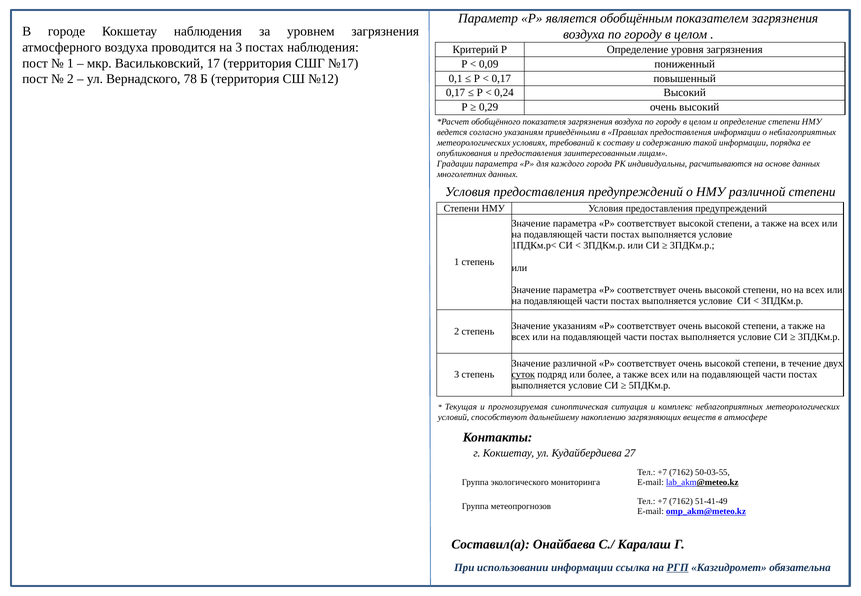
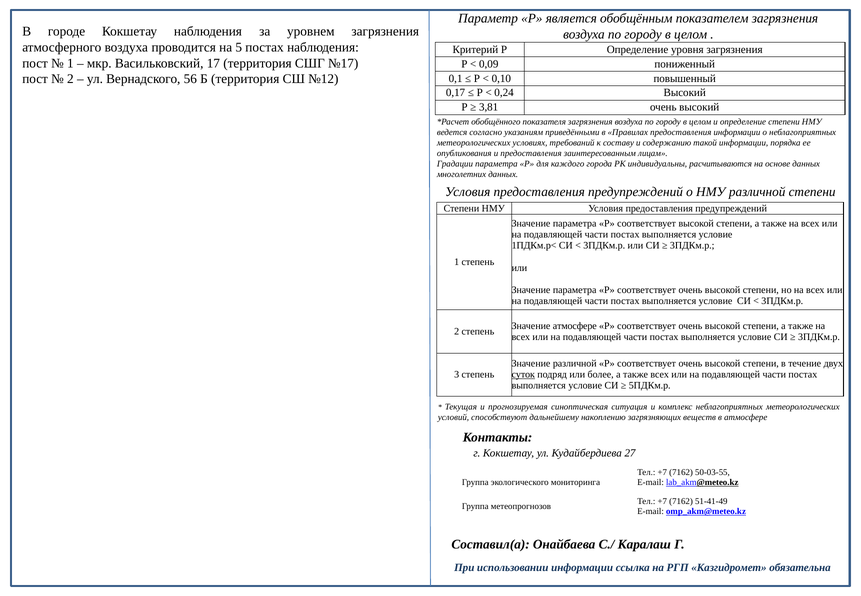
на 3: 3 -> 5 (239, 47)
78: 78 -> 56 (190, 79)
0,17: 0,17 -> 0,10 (501, 78)
0,29: 0,29 -> 3,81 (489, 107)
Значение указаниям: указаниям -> атмосфере (575, 326)
РГП underline: present -> none (678, 568)
